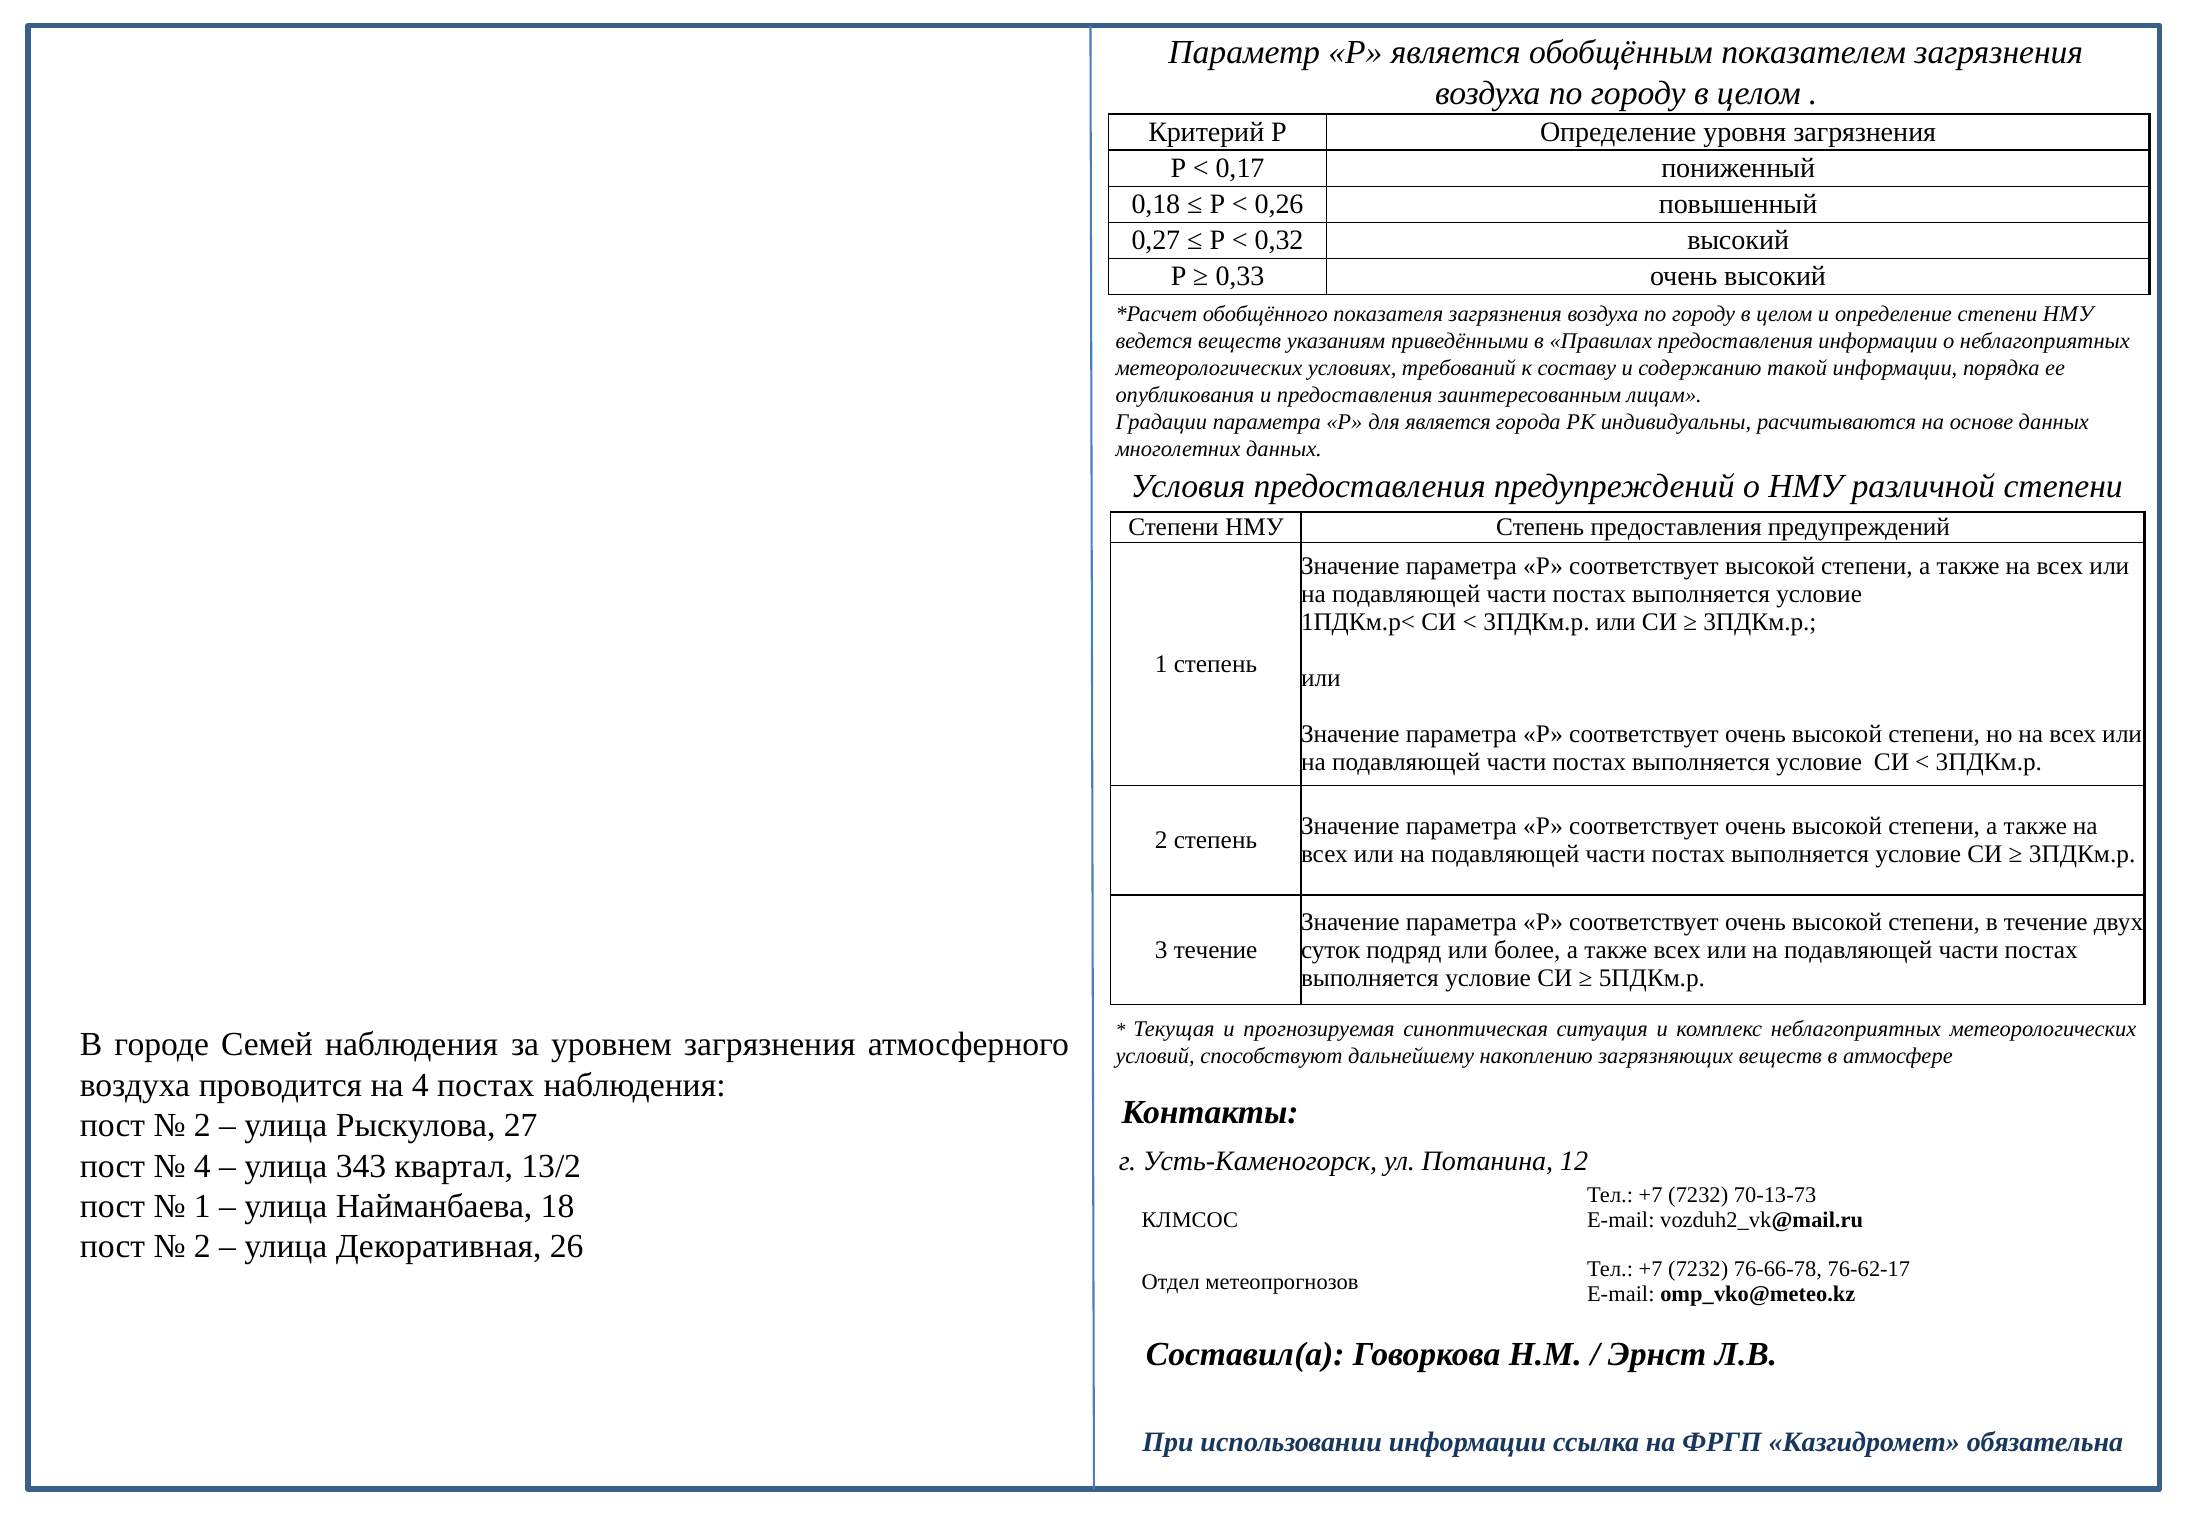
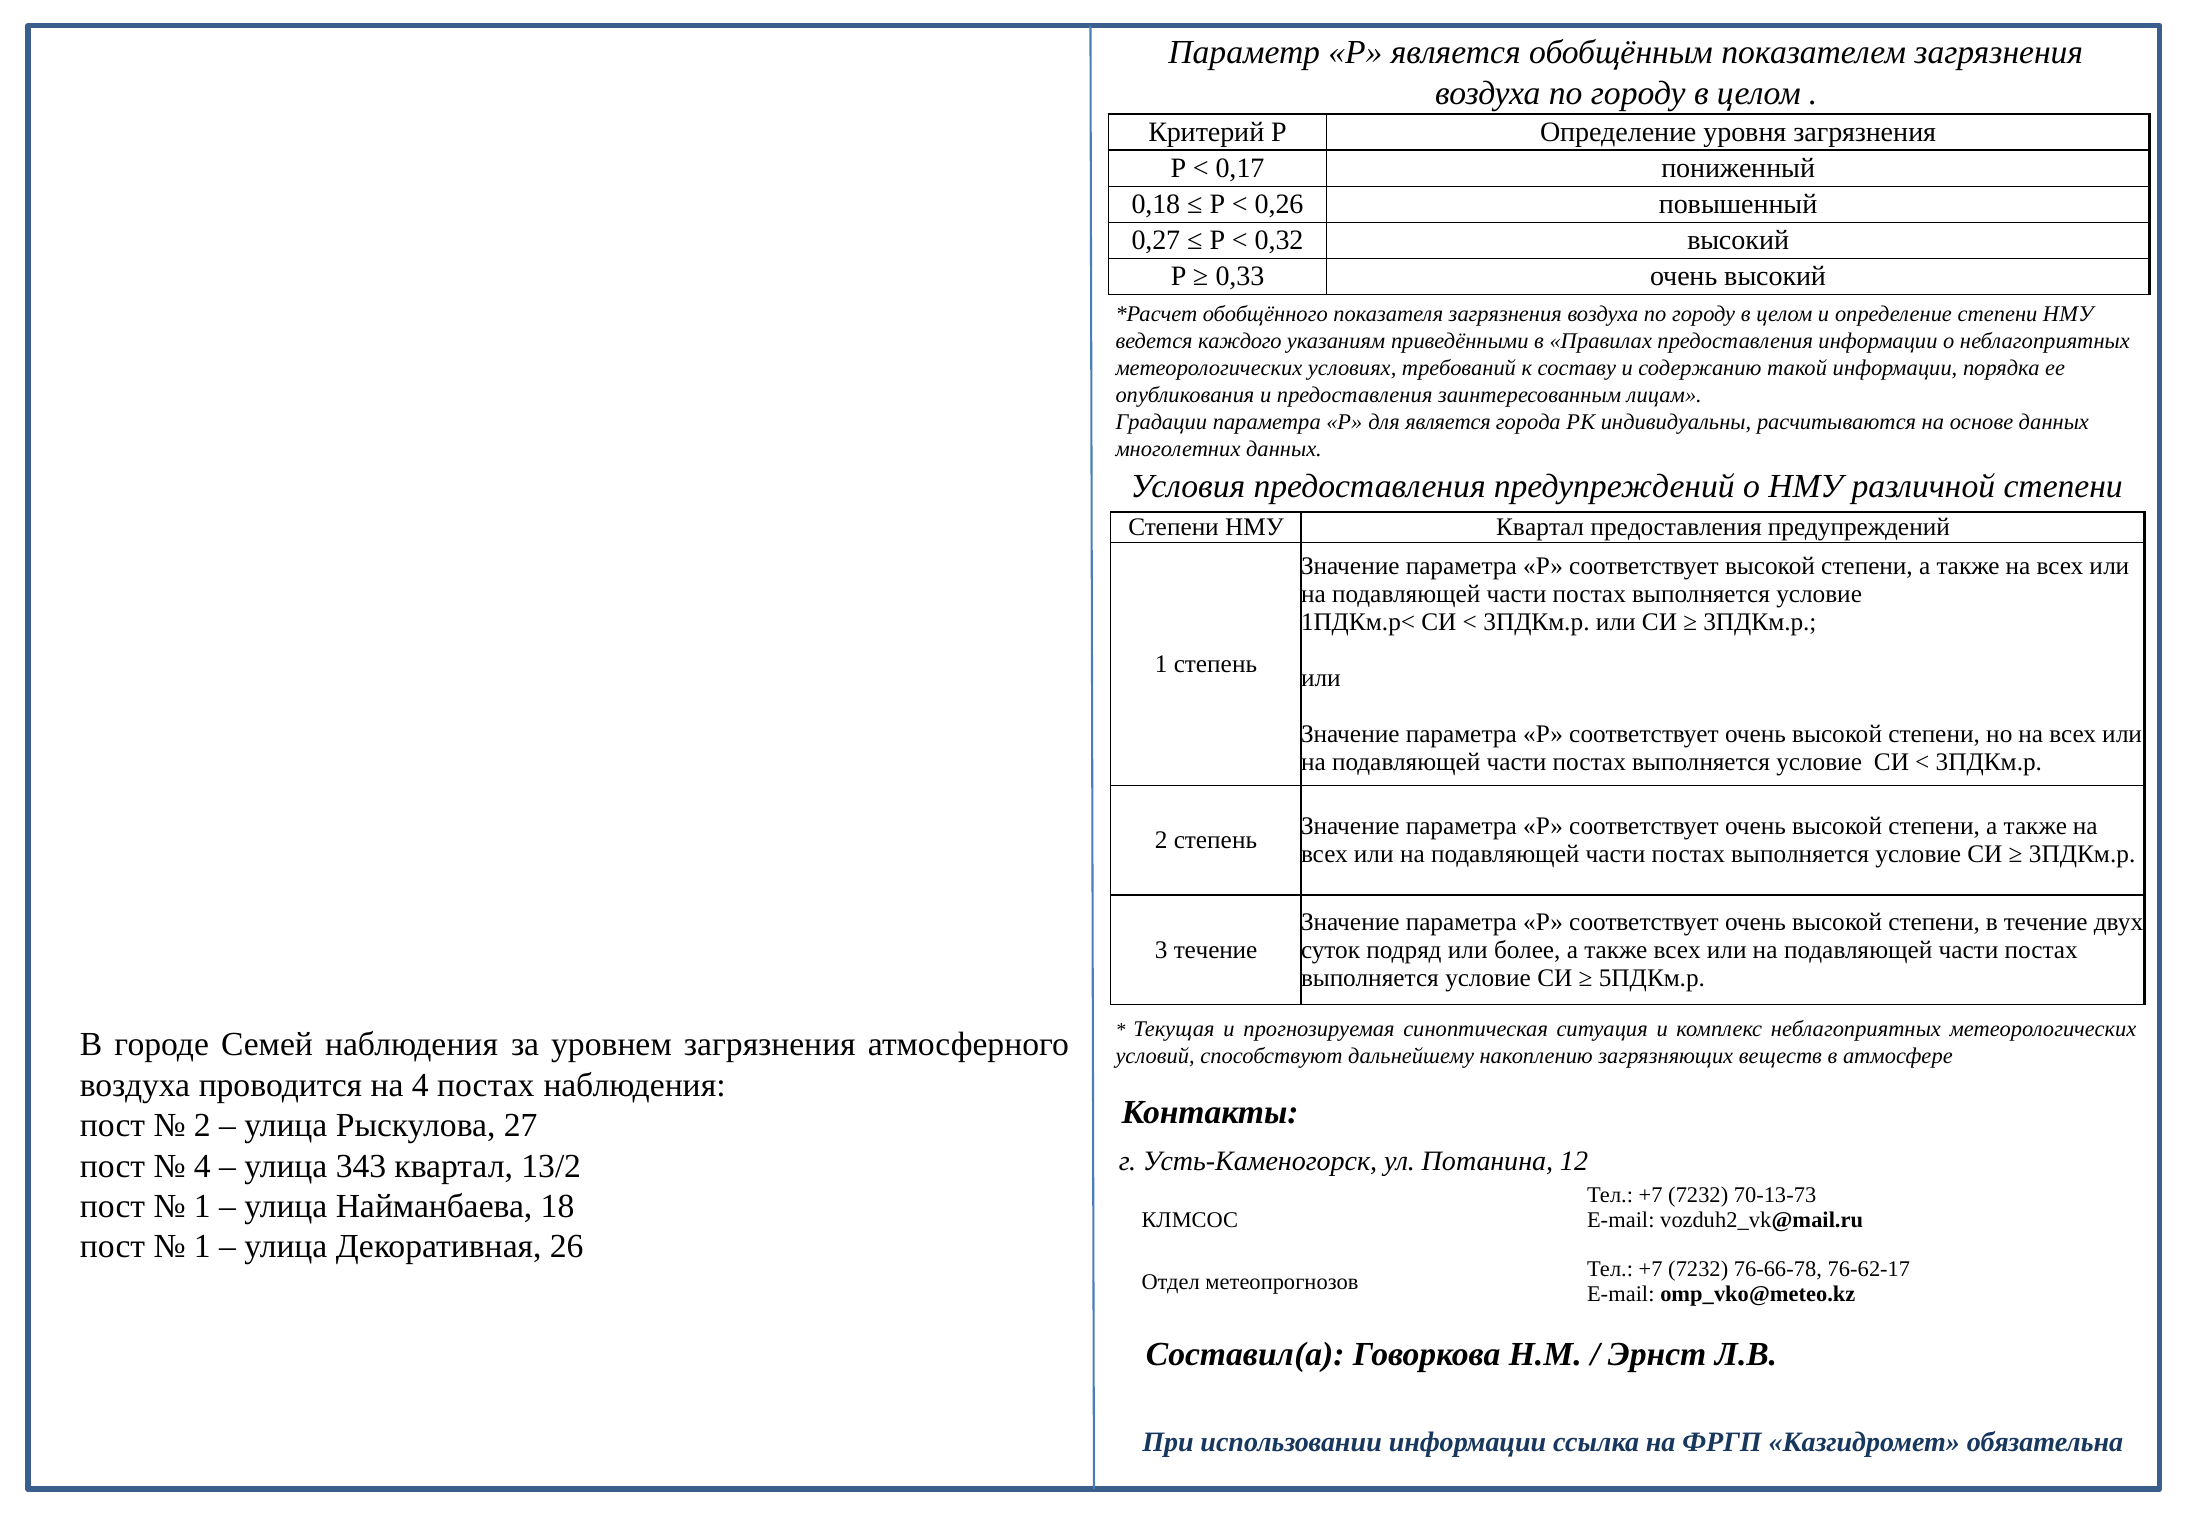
ведется веществ: веществ -> каждого (1240, 341)
НМУ Степень: Степень -> Квартал (1540, 527)
2: 2 -> 1 (202, 1247)
